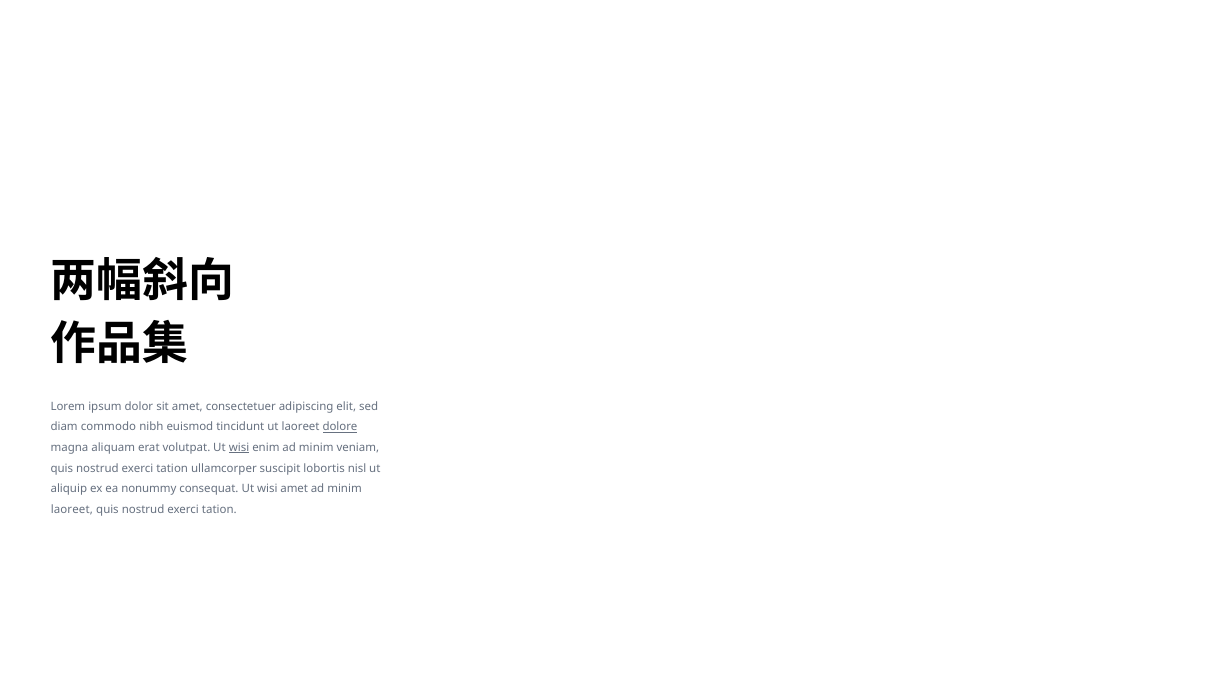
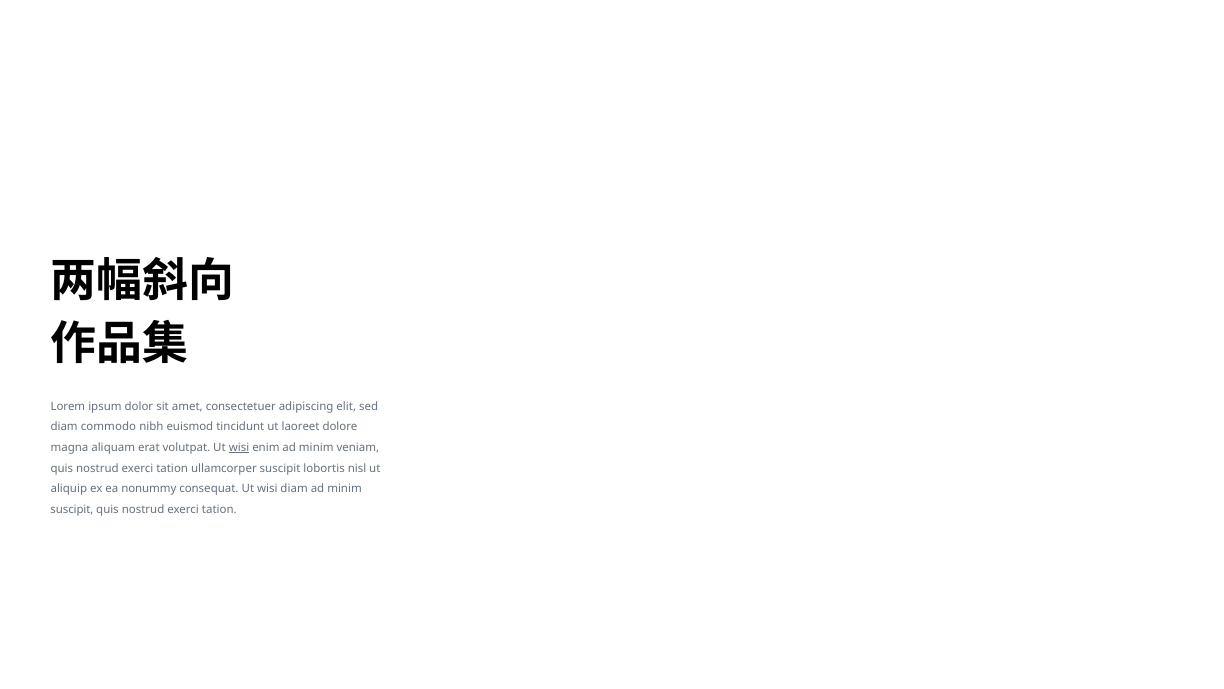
dolore underline: present -> none (340, 427)
wisi amet: amet -> diam (294, 489)
laoreet: laoreet -> suscipit (72, 510)
